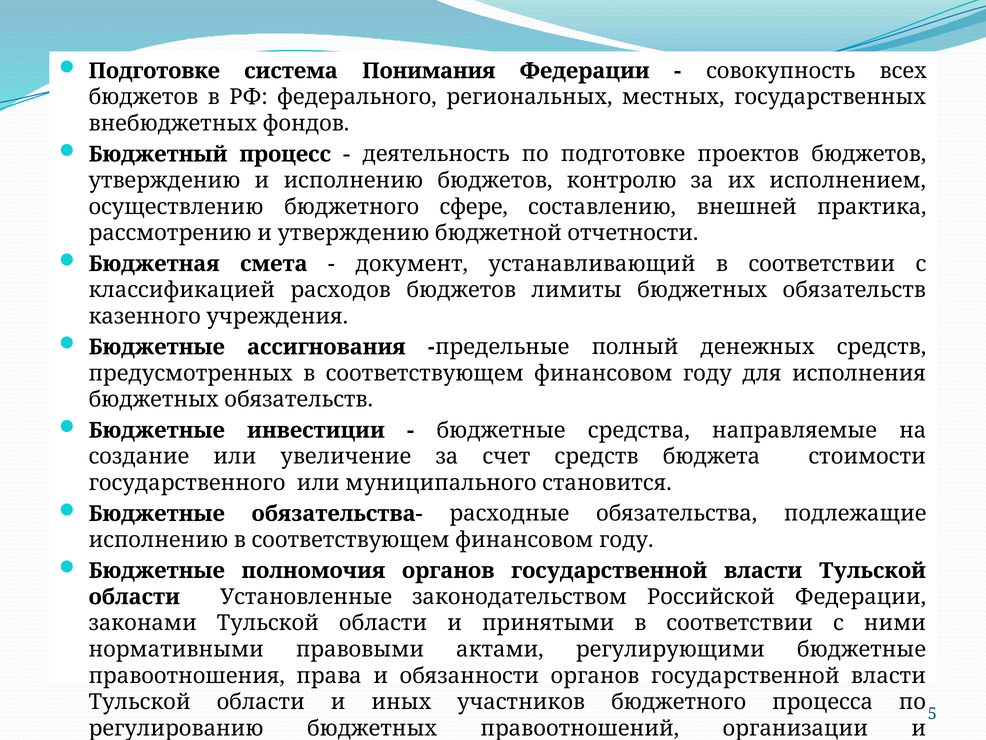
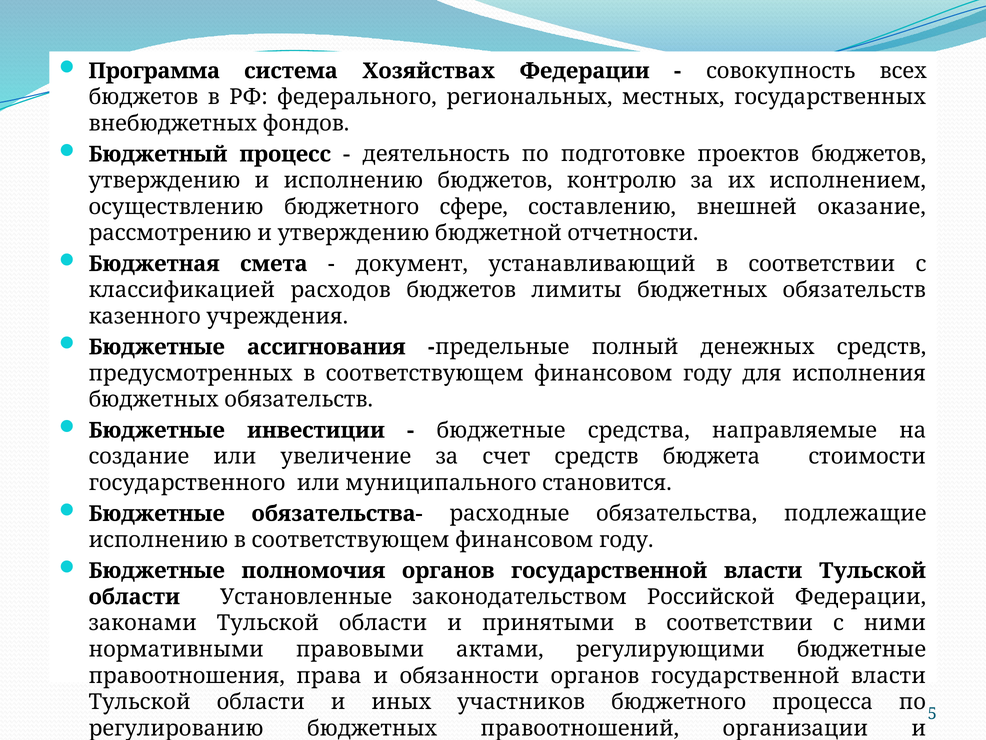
Подготовке: Подготовке -> Программа (154, 71)
Понимания: Понимания -> Хозяйствах (429, 71)
практика: практика -> оказание (872, 207)
